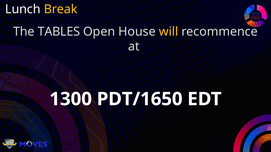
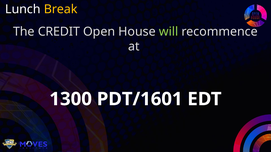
TABLES: TABLES -> CREDIT (59, 32)
will colour: yellow -> light green (169, 32)
PDT/1650: PDT/1650 -> PDT/1601 (140, 99)
